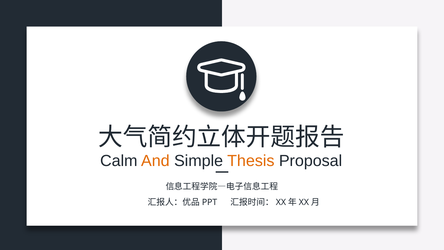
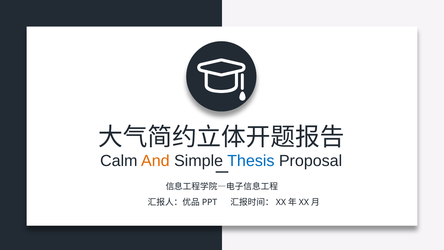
Thesis colour: orange -> blue (251, 161)
